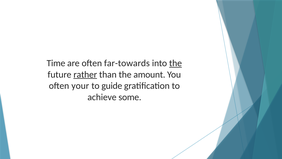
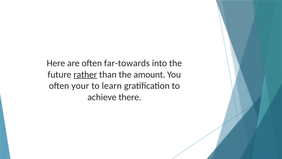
Time: Time -> Here (56, 63)
the underline: present -> none (176, 63)
guide: guide -> learn (112, 86)
some: some -> there (130, 97)
